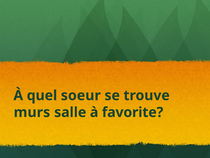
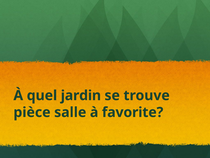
soeur: soeur -> jardin (81, 95)
murs: murs -> pièce (32, 112)
